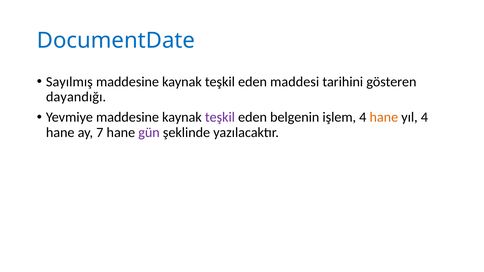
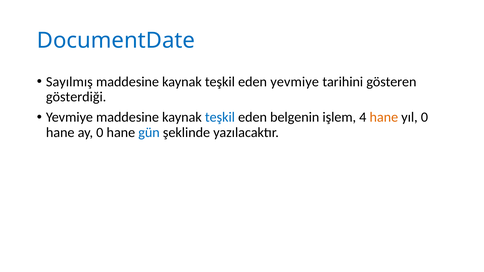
eden maddesi: maddesi -> yevmiye (295, 82)
dayandığı: dayandığı -> gösterdiği (76, 97)
teşkil colour: purple -> blue (220, 117)
yıl 4: 4 -> 0 (424, 117)
ay 7: 7 -> 0 (100, 133)
gün colour: purple -> blue (149, 133)
